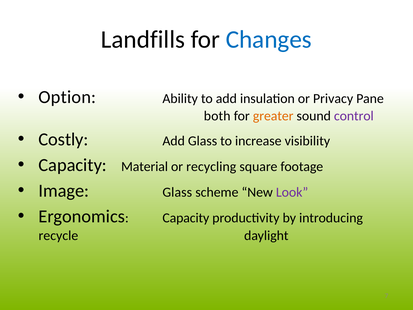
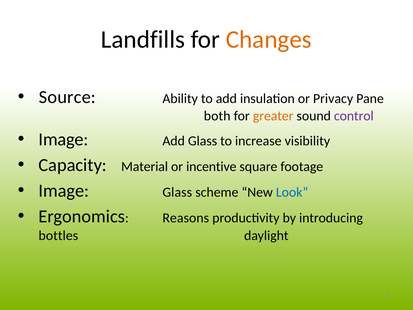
Changes colour: blue -> orange (269, 40)
Option: Option -> Source (67, 97)
Costly: Costly -> Image (64, 139)
recycling: recycling -> incentive (211, 166)
Look colour: purple -> blue (292, 192)
Capacity: Capacity -> Reasons (186, 218)
recycle: recycle -> bottles (58, 235)
